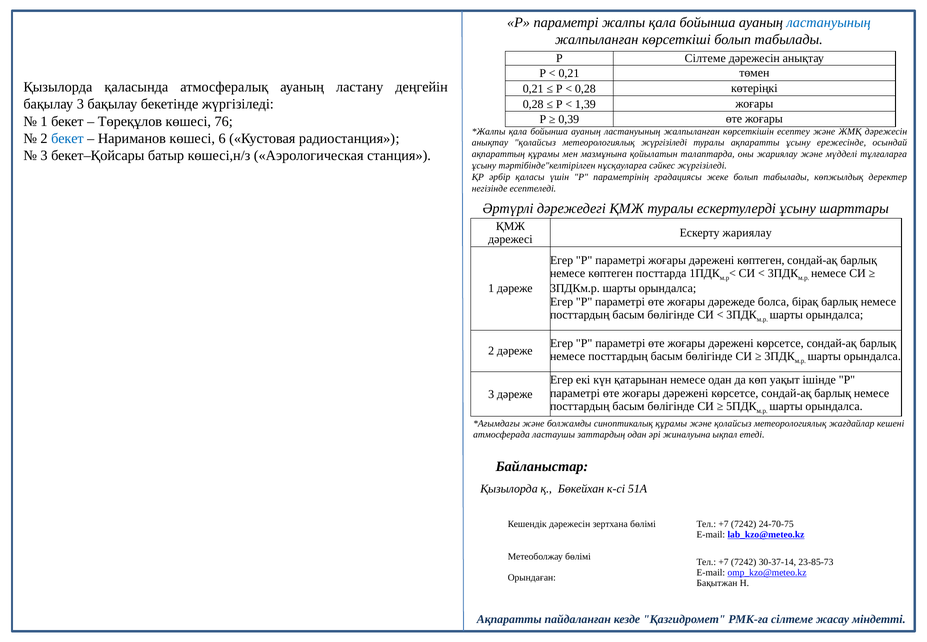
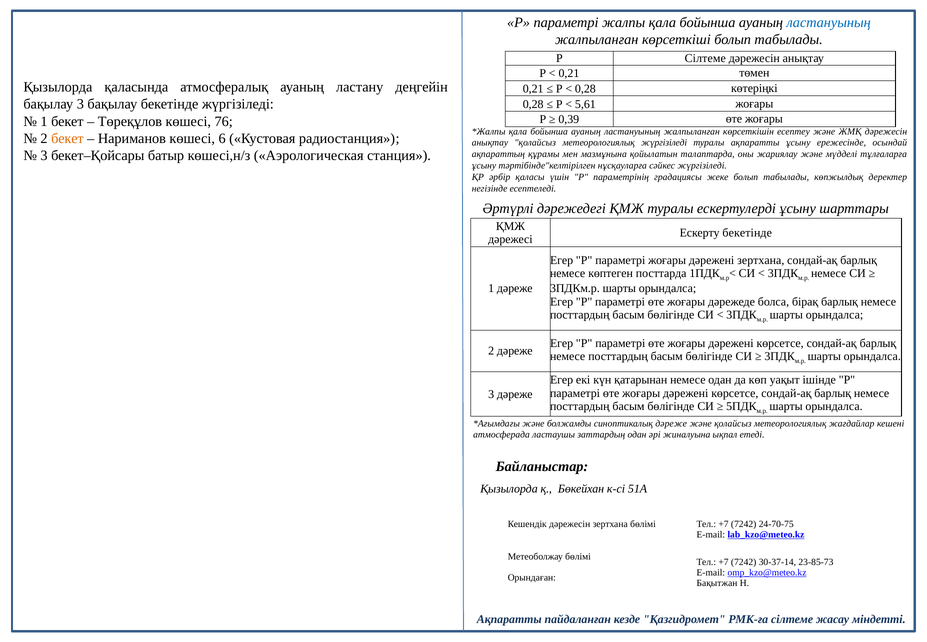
1,39: 1,39 -> 5,61 (585, 104)
бекет colour: blue -> orange (67, 138)
Ескерту жариялау: жариялау -> бекетінде (747, 233)
дәрежені көптеген: көптеген -> зертхана (761, 260)
синоптикалық құрамы: құрамы -> дәреже (671, 423)
